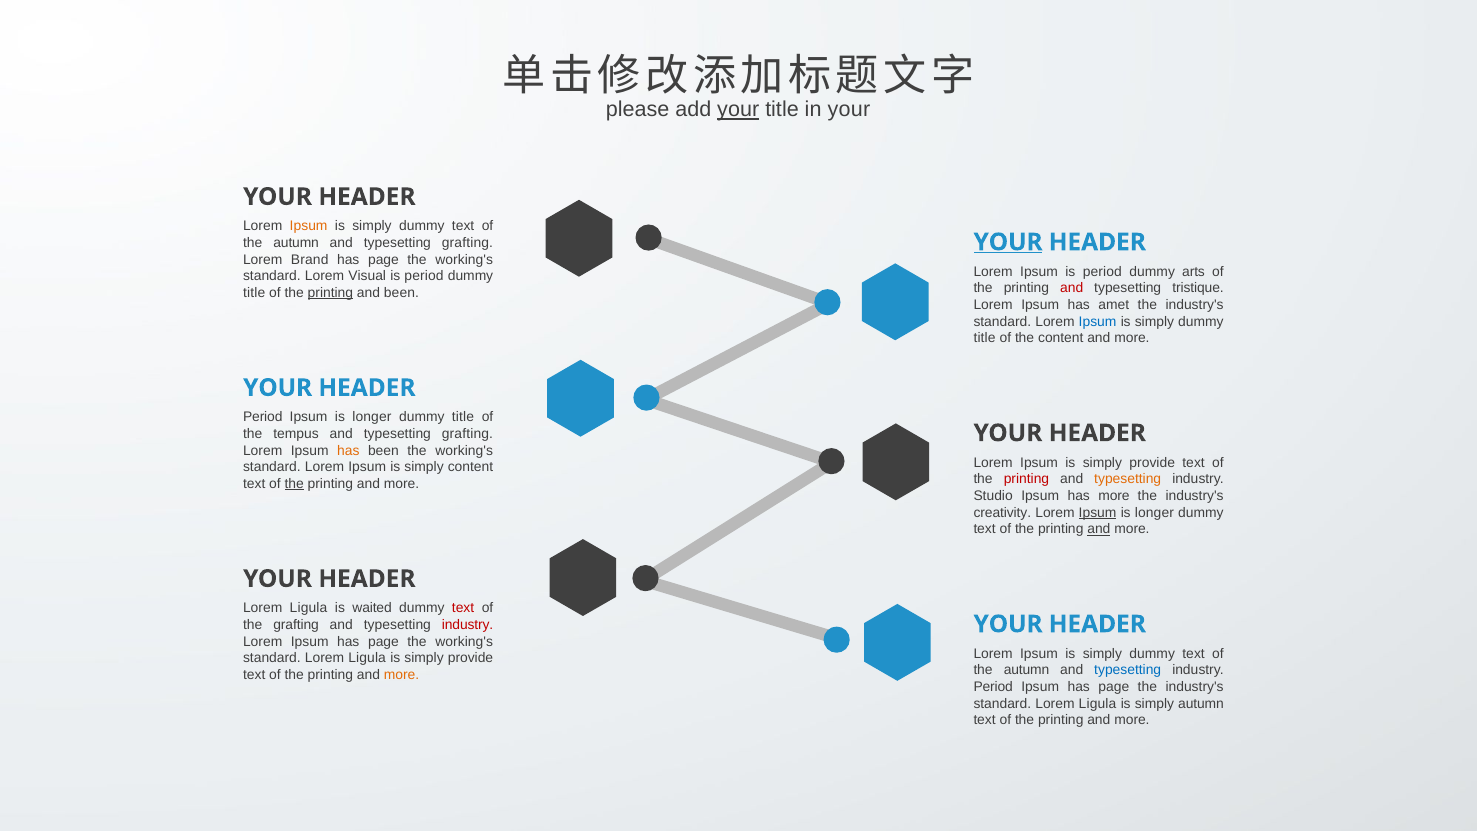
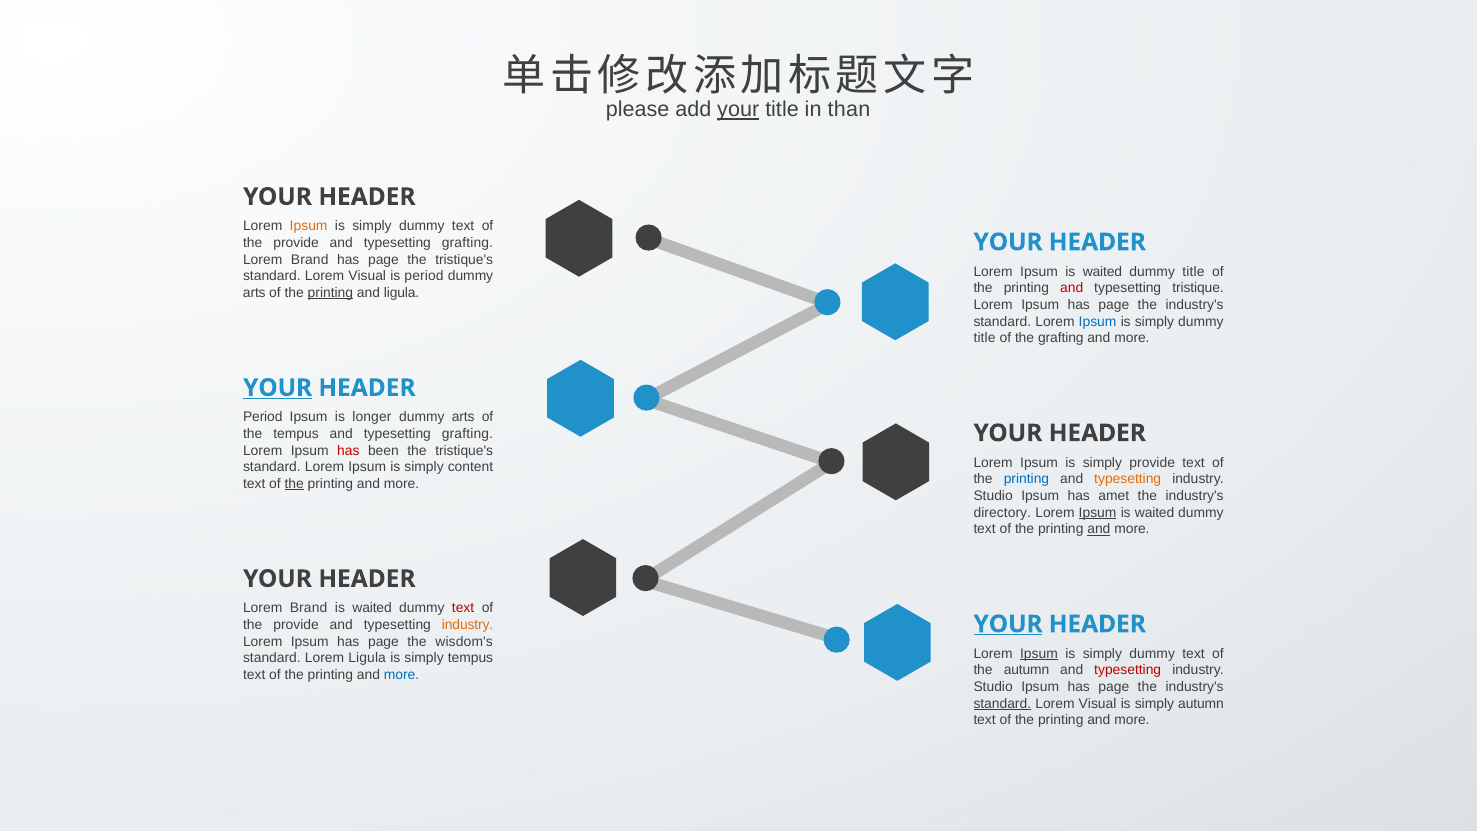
in your: your -> than (849, 110)
autumn: autumn -> provide (296, 243)
YOUR underline: present -> none (1008, 242)
working's: working's -> tristique's (464, 259)
period: period -> waited (1102, 271)
arts: arts -> title (1193, 271)
title: title -> arts (254, 293)
and been: been -> ligula (402, 293)
amet: amet -> page (1114, 305)
the content: content -> grafting (1061, 338)
YOUR underline: none -> present (278, 388)
title: title -> arts (463, 417)
has colour: orange -> red (348, 450)
been the working's: working's -> tristique's (464, 450)
printing colour: red -> blue (1026, 479)
has more: more -> amet (1114, 496)
creativity: creativity -> directory (1002, 512)
longer: longer -> waited (1155, 512)
Ligula: Ligula -> Brand (309, 608)
grafting: grafting -> provide (296, 625)
industry colour: red -> orange (468, 625)
YOUR underline: none -> present (1008, 624)
working's: working's -> wisdom's (464, 641)
Ipsum underline: none -> present (1039, 653)
provide: provide -> tempus (470, 658)
typesetting colour: blue -> red (1128, 670)
more colour: orange -> blue (402, 675)
Period: Period -> Studio (993, 687)
standard underline: none -> present (1002, 703)
Ligula: Ligula -> Visual (1098, 703)
